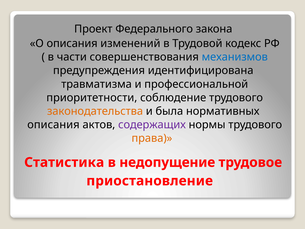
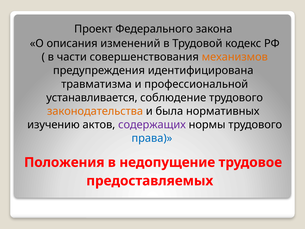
механизмов colour: blue -> orange (235, 57)
приоритетности: приоритетности -> устанавливается (92, 98)
описания: описания -> изучению (53, 125)
права colour: orange -> blue (152, 138)
Статистика: Статистика -> Положения (64, 162)
приостановление: приостановление -> предоставляемых (150, 181)
